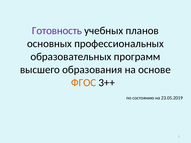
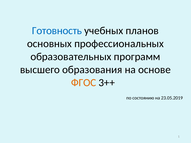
Готовность colour: purple -> blue (57, 31)
